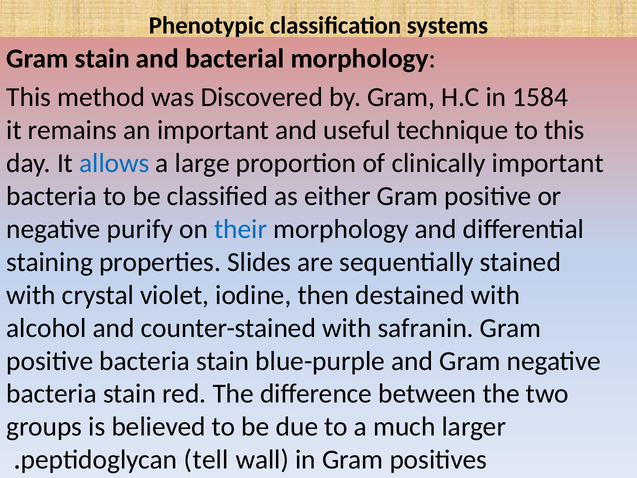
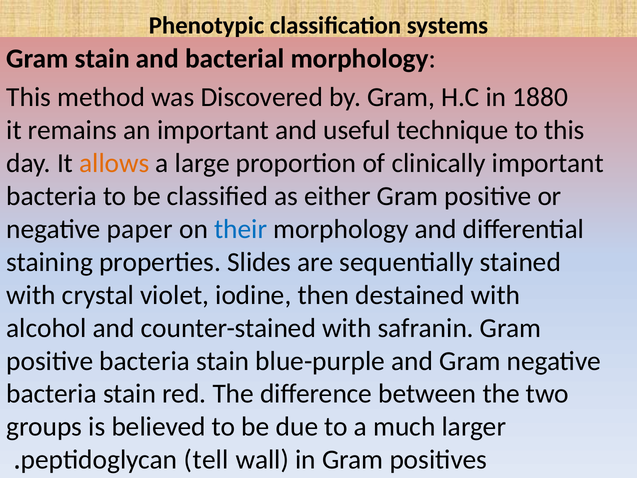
1584: 1584 -> 1880 (540, 97)
allows colour: blue -> orange (114, 163)
purify: purify -> paper (140, 229)
